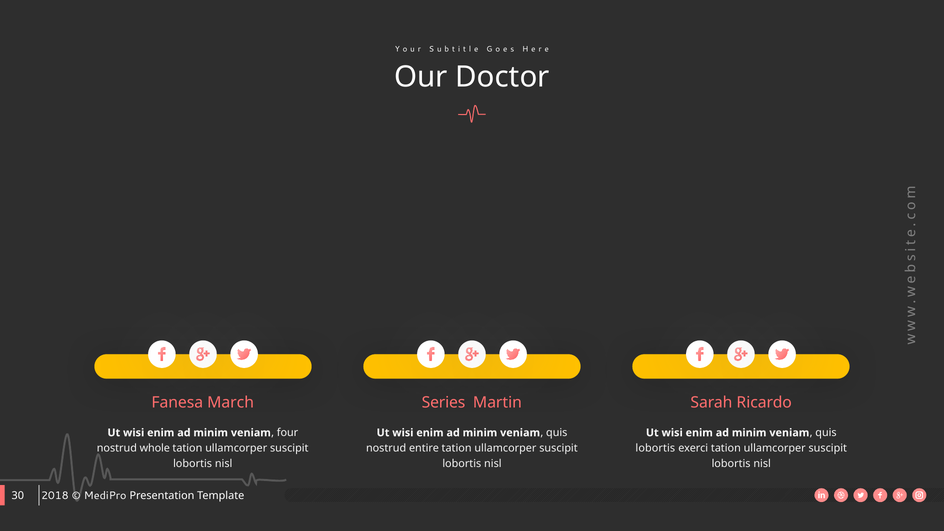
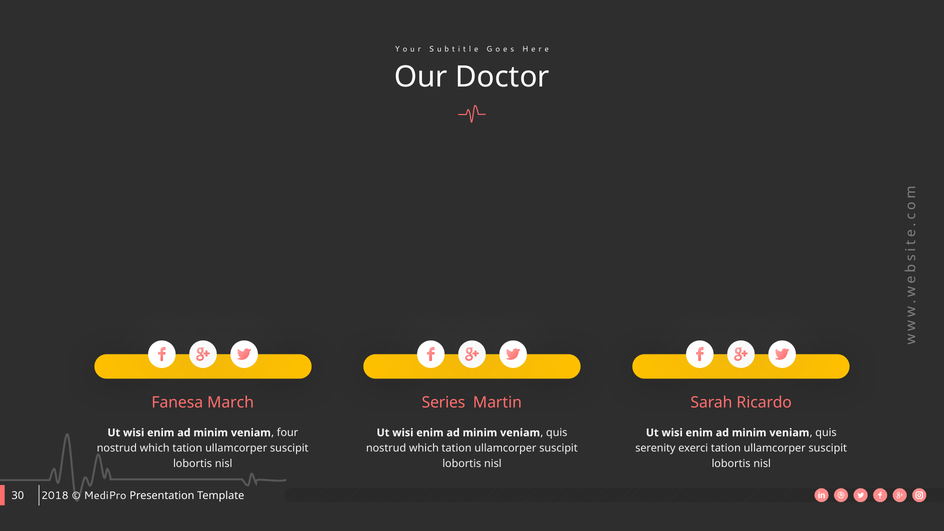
whole: whole -> which (155, 448)
entire: entire -> which (424, 448)
lobortis: lobortis -> serenity (655, 448)
